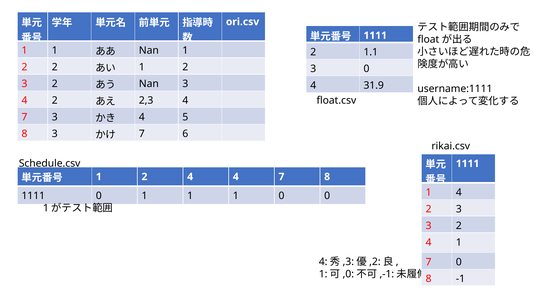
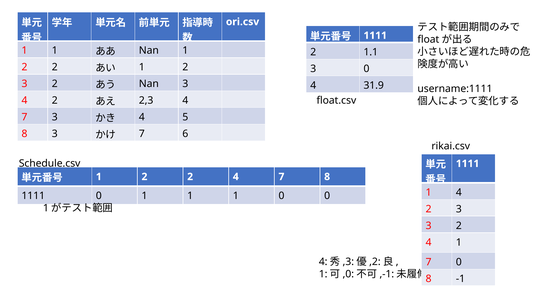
4: 4 -> 2 (190, 177)
